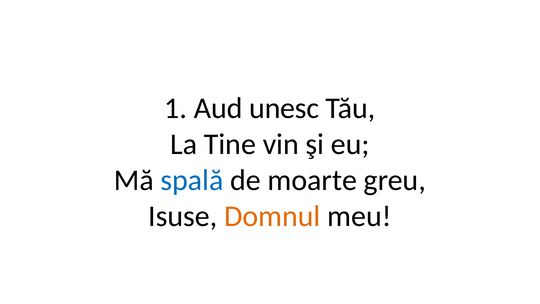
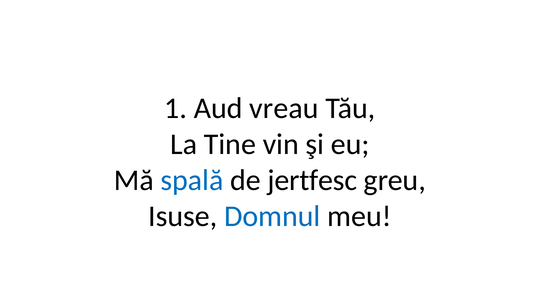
unesc: unesc -> vreau (284, 108)
moarte: moarte -> jertfesc (312, 180)
Domnul colour: orange -> blue (272, 216)
